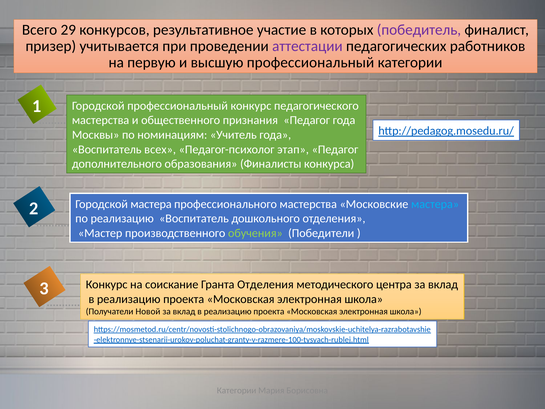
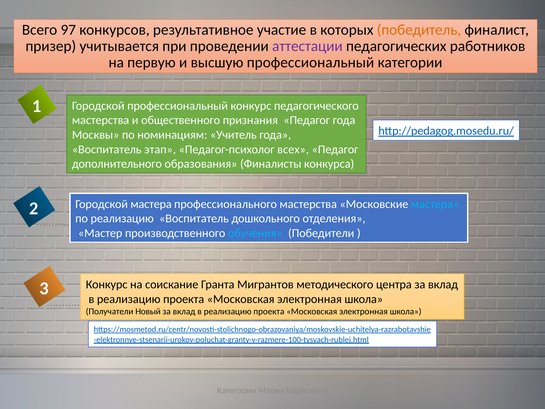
29: 29 -> 97 (68, 30)
победитель colour: purple -> orange (419, 30)
всех: всех -> этап (160, 149)
этап: этап -> всех (293, 149)
обучения colour: light green -> light blue (255, 233)
Гранта Отделения: Отделения -> Мигрантов (265, 284)
Новой: Новой -> Новый (148, 311)
